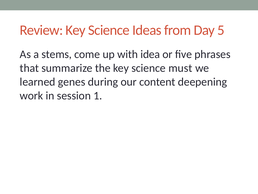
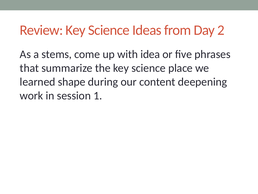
5: 5 -> 2 (221, 30)
must: must -> place (180, 68)
genes: genes -> shape (72, 82)
